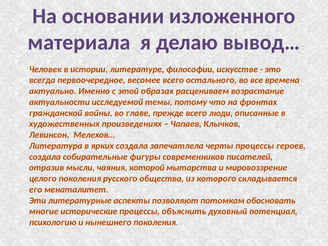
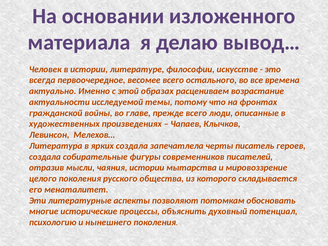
черты процессы: процессы -> писатель (255, 146)
чаяния которой: которой -> истории (147, 168)
